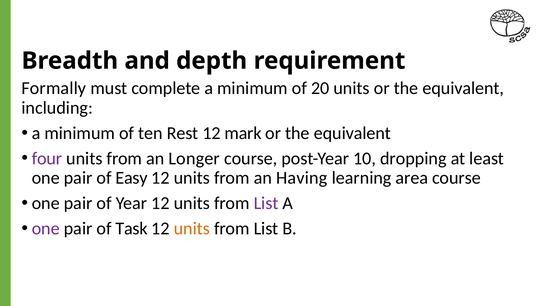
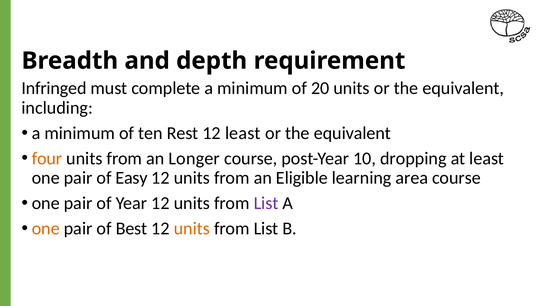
Formally: Formally -> Infringed (54, 88)
12 mark: mark -> least (243, 133)
four colour: purple -> orange (47, 158)
Having: Having -> Eligible (302, 178)
one colour: purple -> orange (46, 228)
Task: Task -> Best (132, 228)
